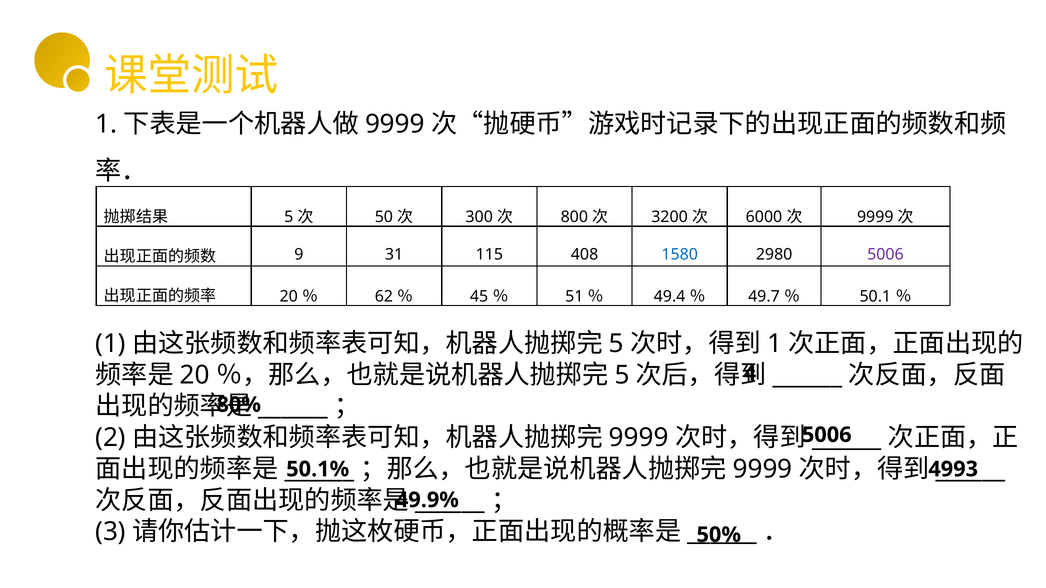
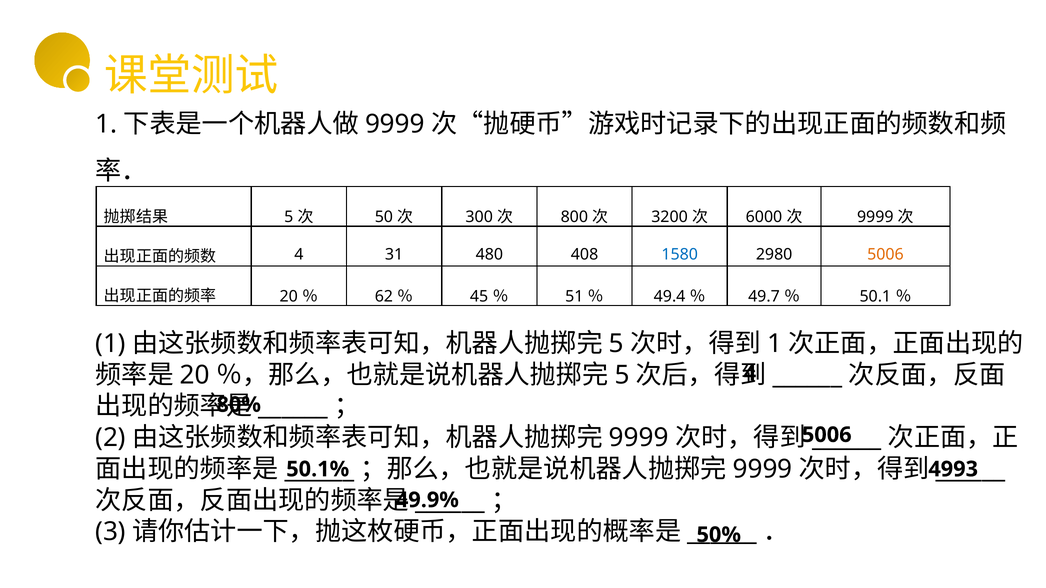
9: 9 -> 4 (299, 254)
115: 115 -> 480 (489, 254)
5006 colour: purple -> orange (885, 254)
